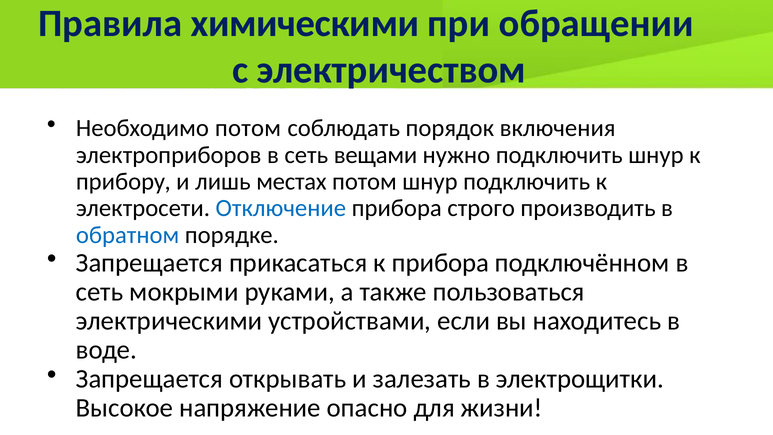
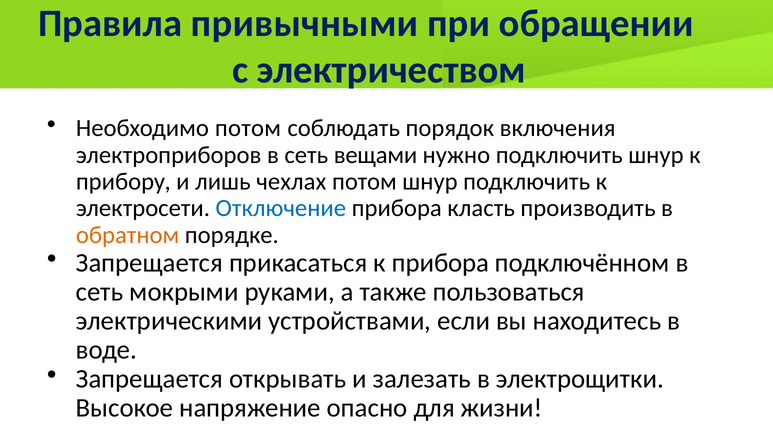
химическими: химическими -> привычными (305, 24)
местах: местах -> чехлах (291, 182)
строго: строго -> класть (481, 208)
обратном colour: blue -> orange (128, 235)
